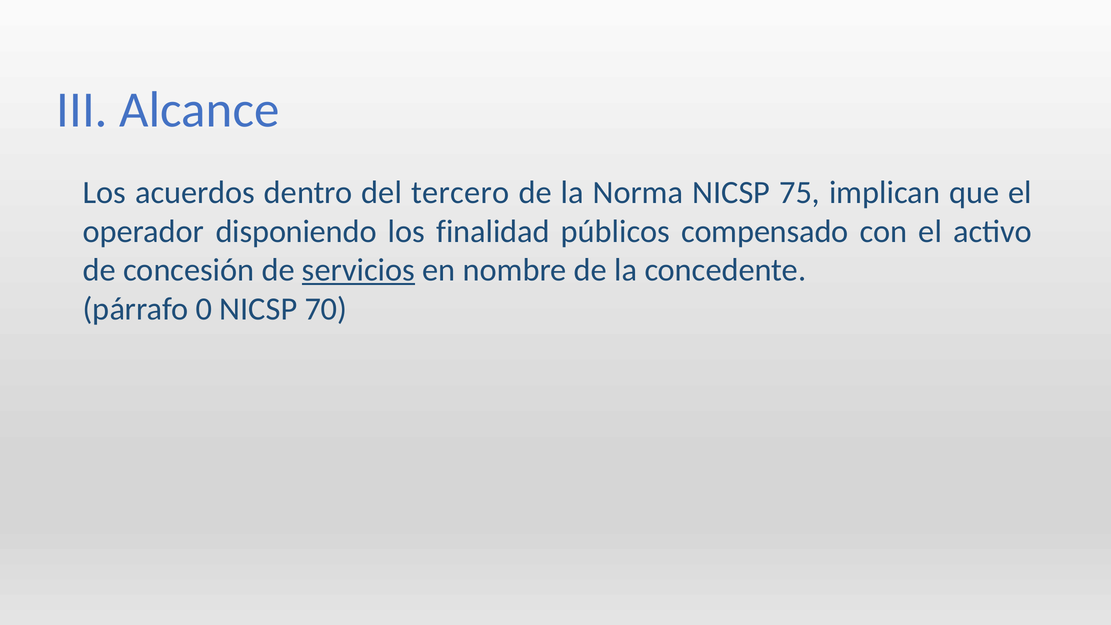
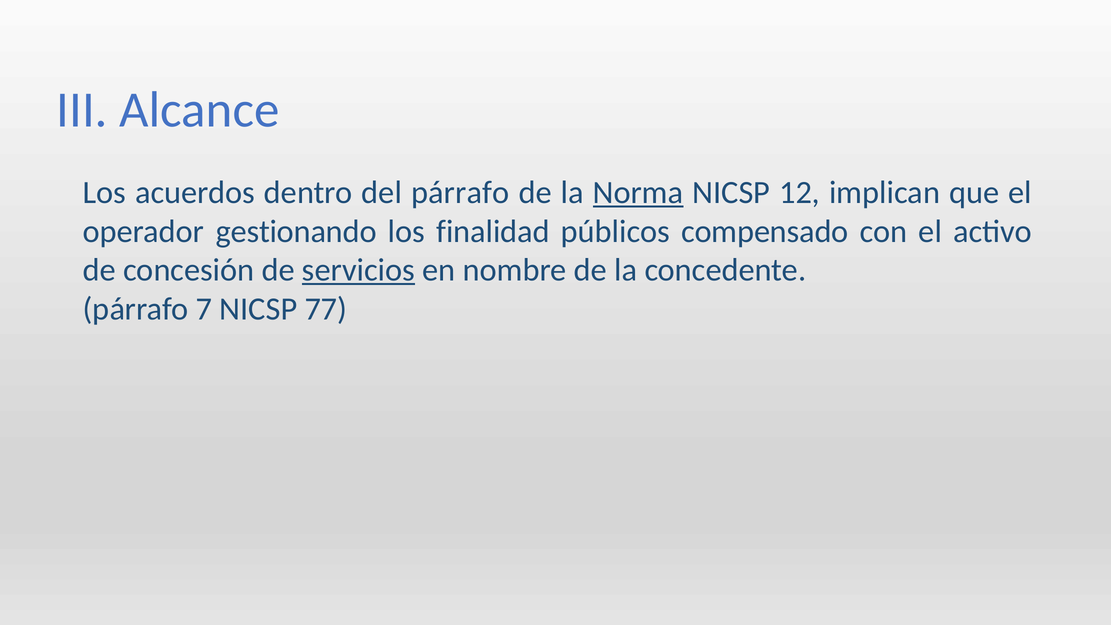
del tercero: tercero -> párrafo (460, 192)
Norma underline: none -> present (638, 192)
75: 75 -> 12 (800, 192)
disponiendo: disponiendo -> gestionando (296, 231)
0: 0 -> 7 (204, 309)
70: 70 -> 77 (326, 309)
